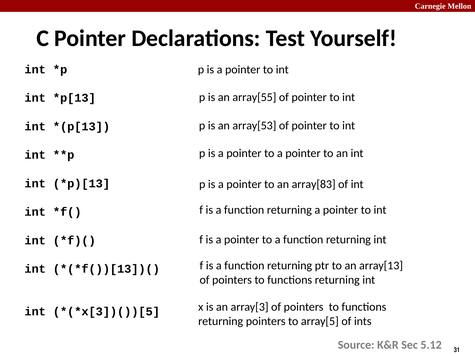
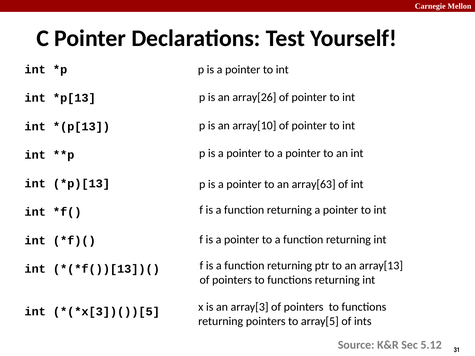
array[55: array[55 -> array[26 (254, 97)
array[53: array[53 -> array[10 (254, 126)
array[83: array[83 -> array[63 (314, 184)
